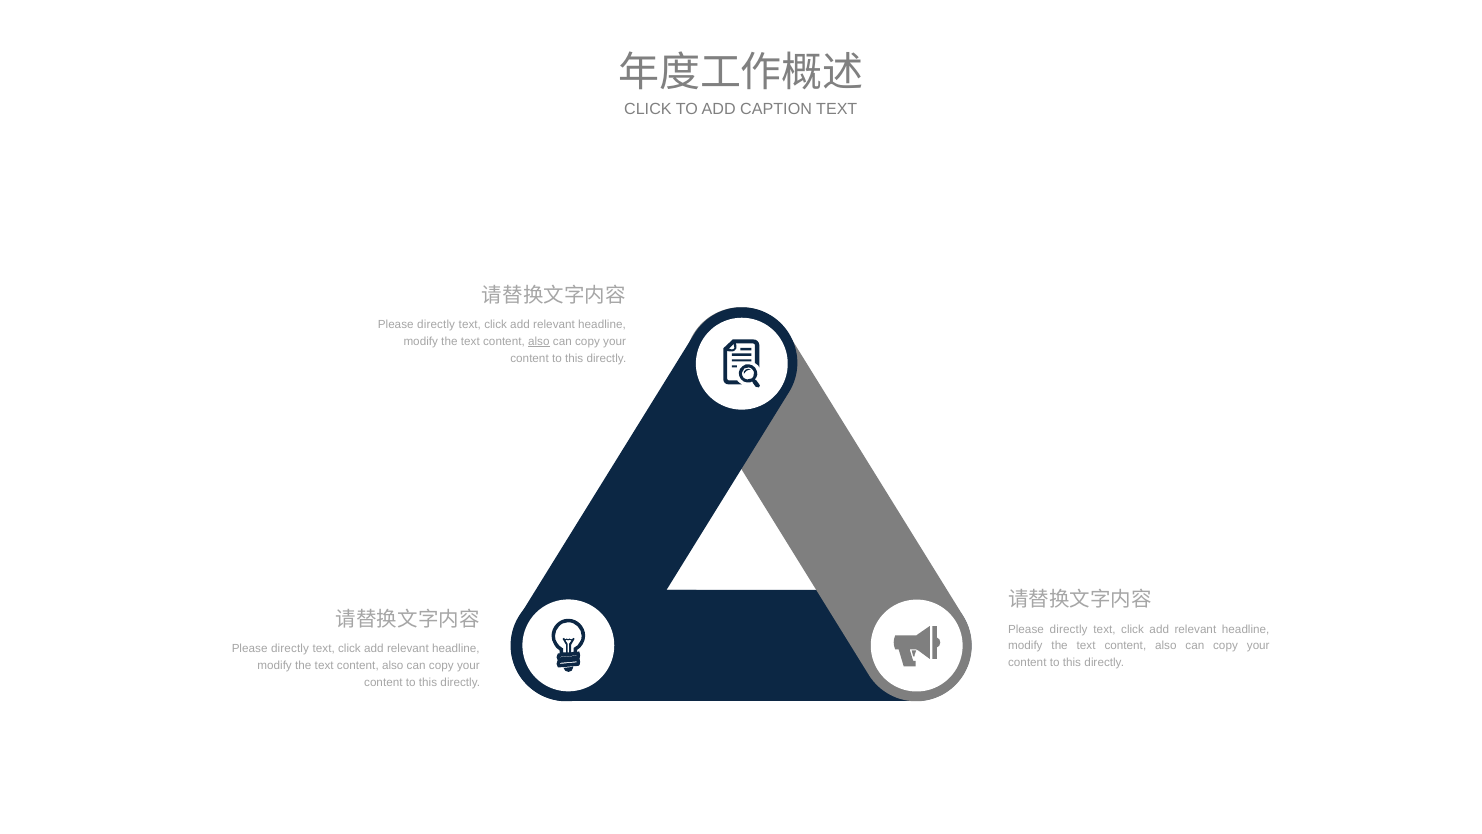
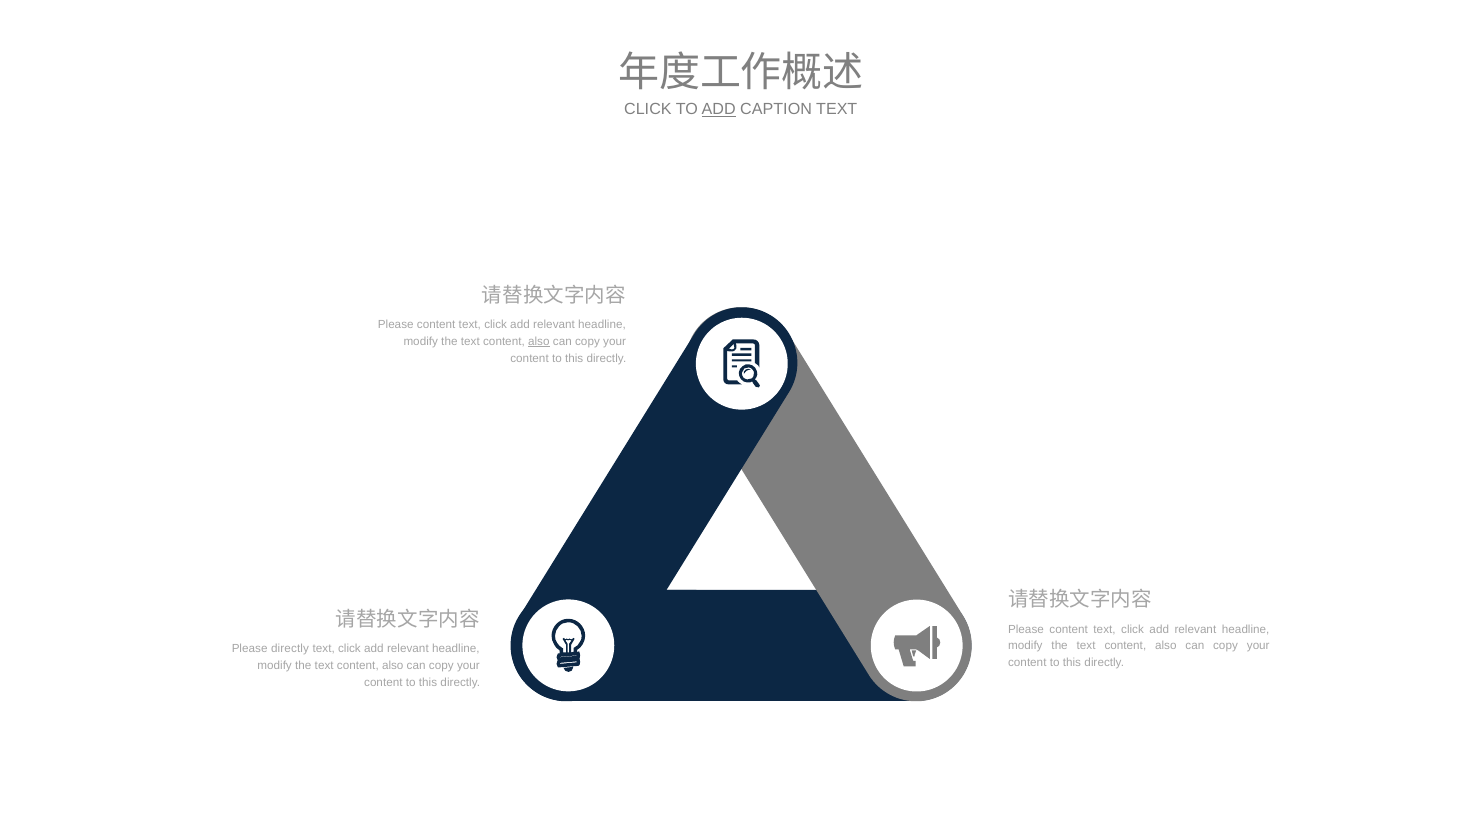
ADD underline: none -> present (719, 109)
directly: directly -> content (436, 324)
directly: directly -> content (1069, 629)
